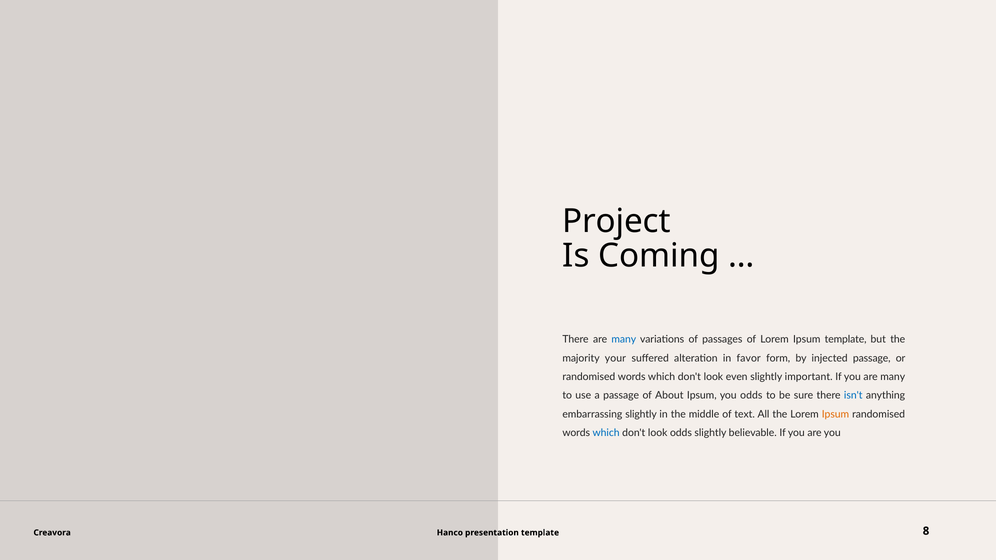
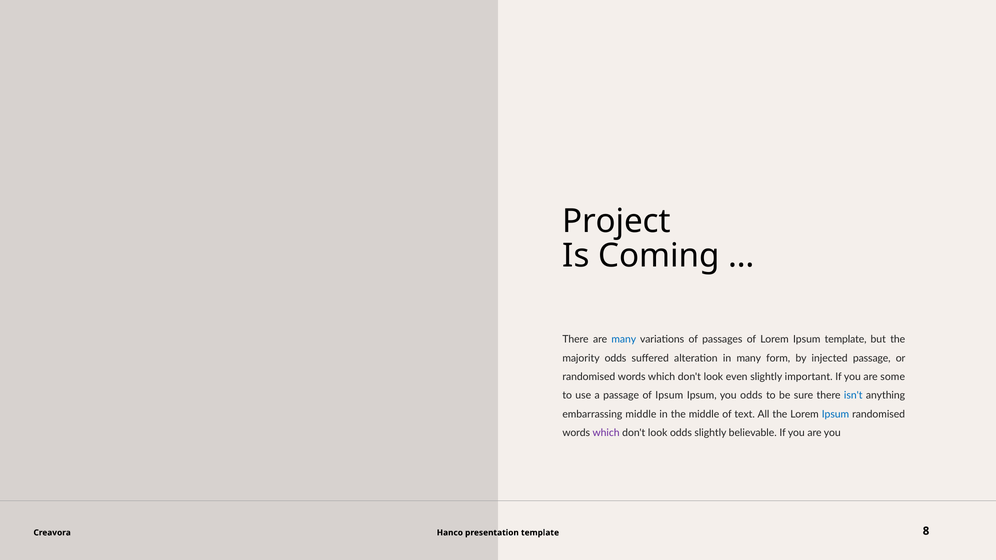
majority your: your -> odds (616, 358)
in favor: favor -> many (749, 358)
you are many: many -> some (893, 377)
of About: About -> Ipsum (669, 396)
embarrassing slightly: slightly -> middle (641, 414)
Ipsum colour: orange -> blue (835, 414)
which colour: blue -> purple (606, 433)
